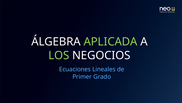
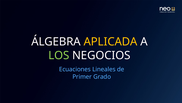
APLICADA colour: light green -> yellow (111, 41)
